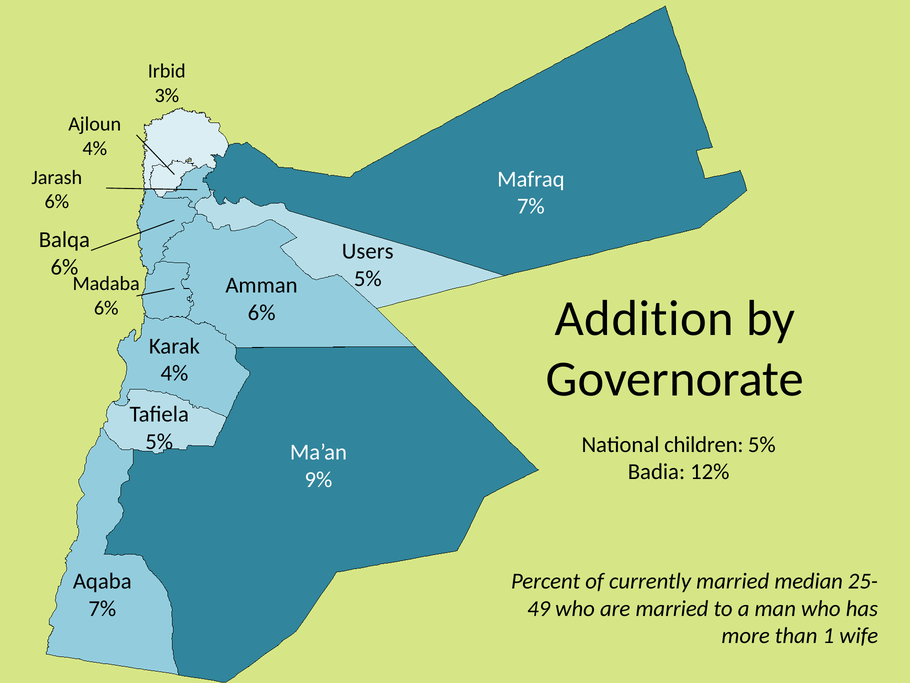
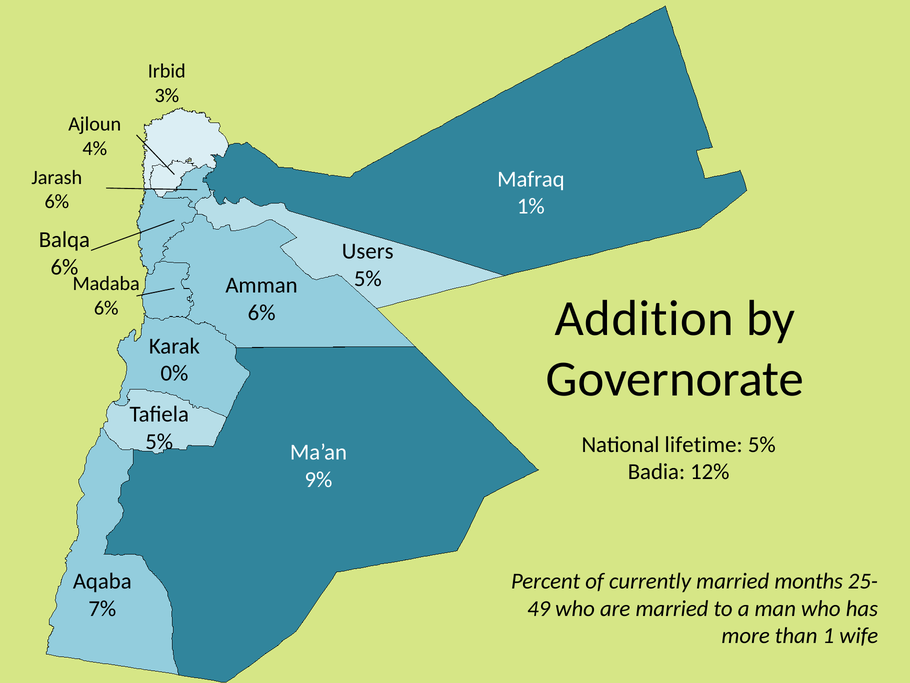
7%: 7% -> 1% (531, 206)
4%: 4% -> 0% (174, 373)
children: children -> lifetime (704, 444)
median: median -> months (809, 581)
